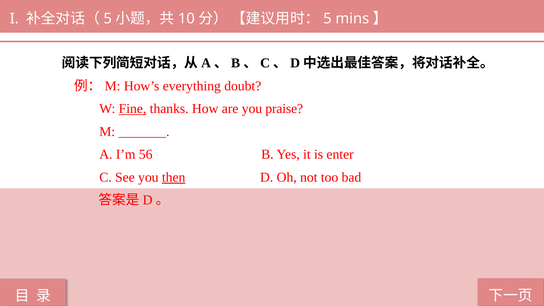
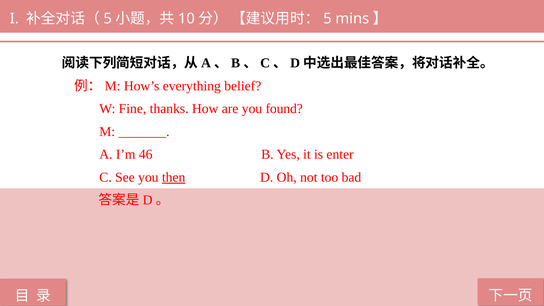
doubt: doubt -> belief (243, 86)
Fine underline: present -> none (133, 109)
praise: praise -> found (284, 109)
56: 56 -> 46 (146, 154)
